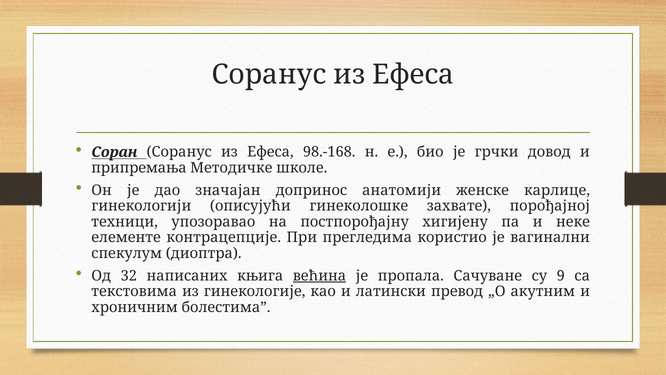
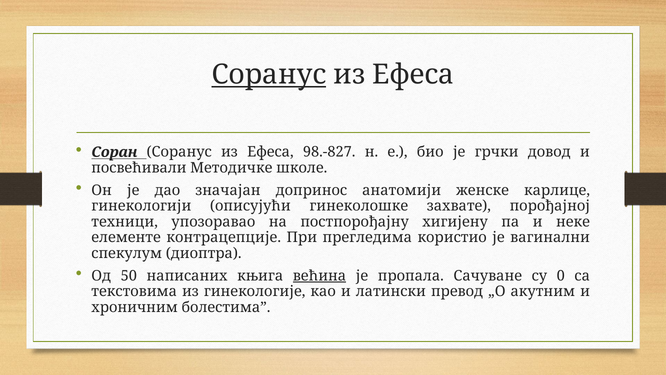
Соранус underline: none -> present (269, 75)
98.-168: 98.-168 -> 98.-827 (329, 152)
припремања: припремања -> посвећивали (139, 168)
32: 32 -> 50 (129, 276)
9: 9 -> 0 (561, 276)
